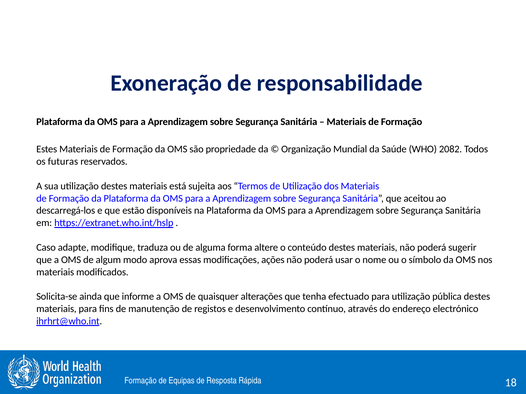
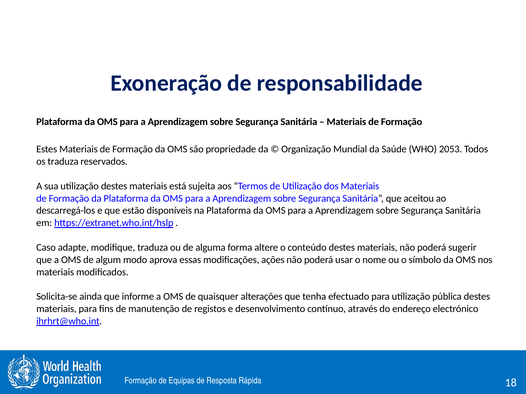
2082: 2082 -> 2053 (451, 149)
os futuras: futuras -> traduza (63, 162)
